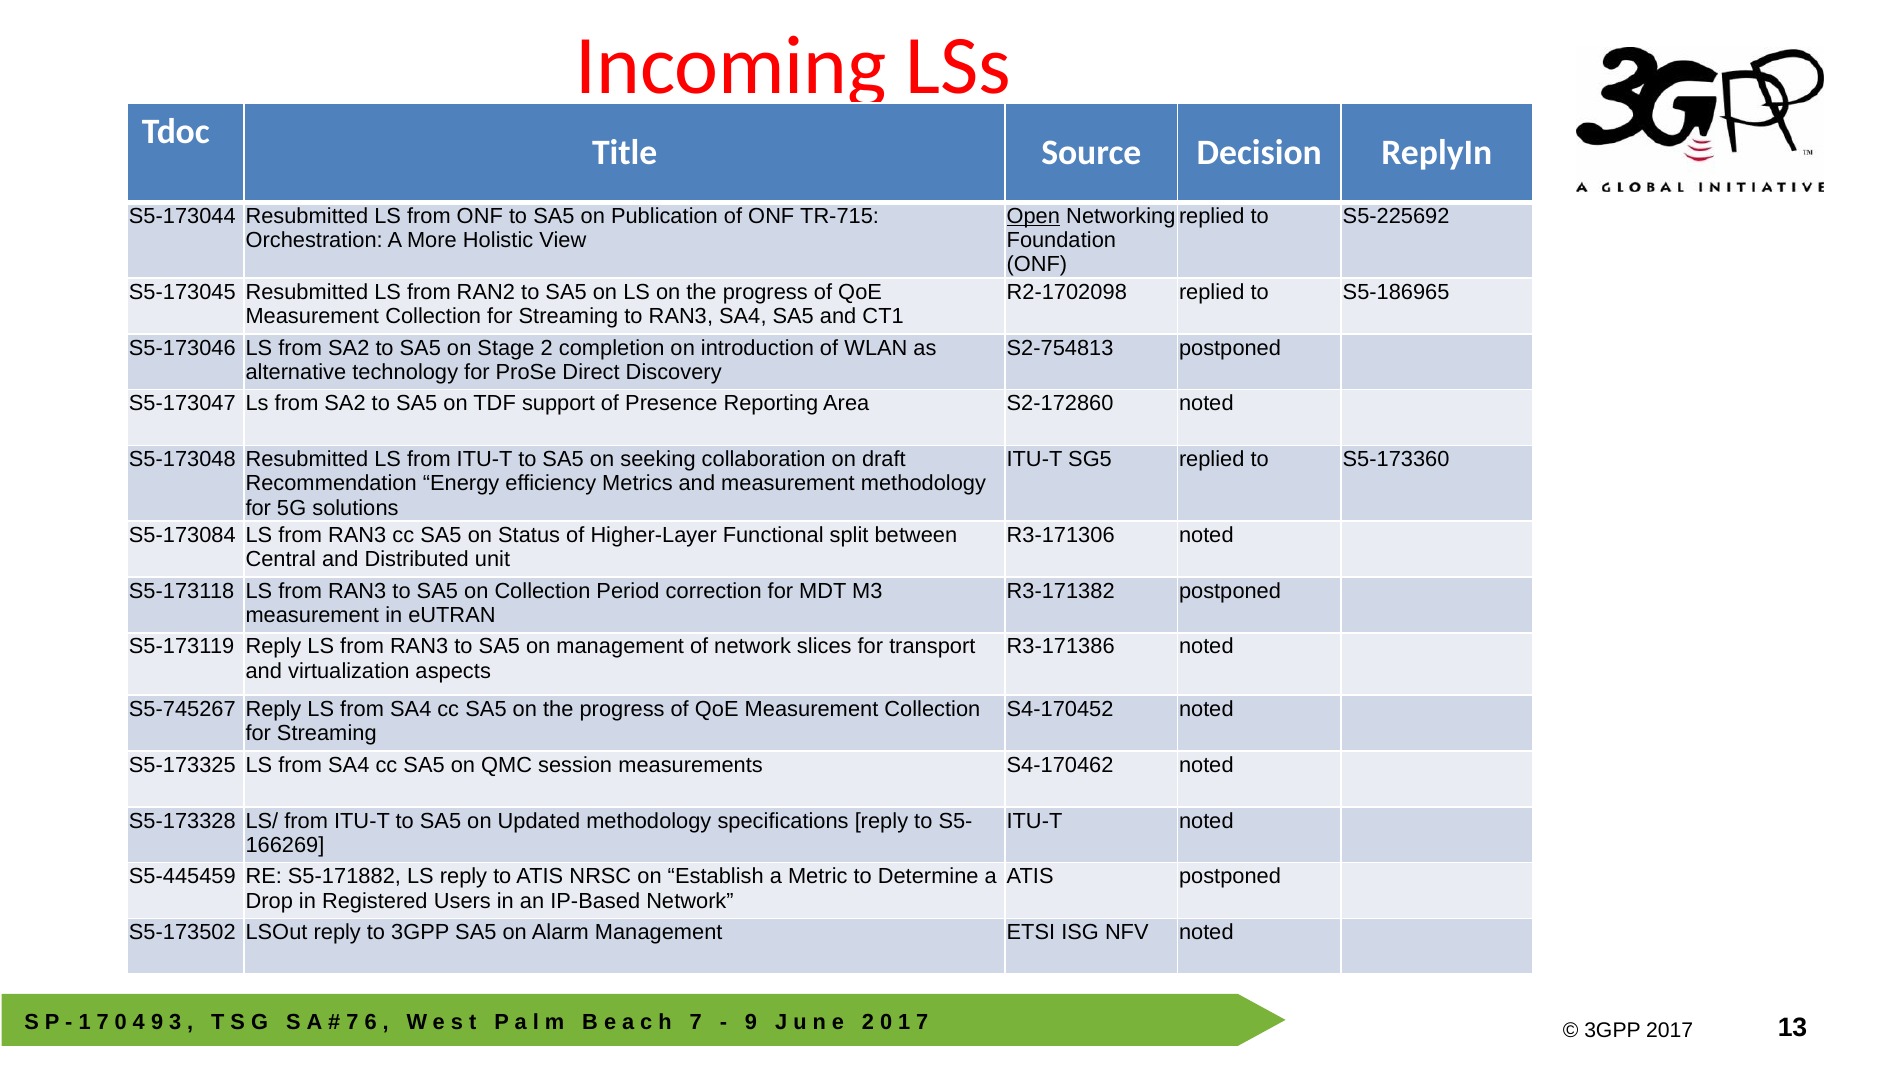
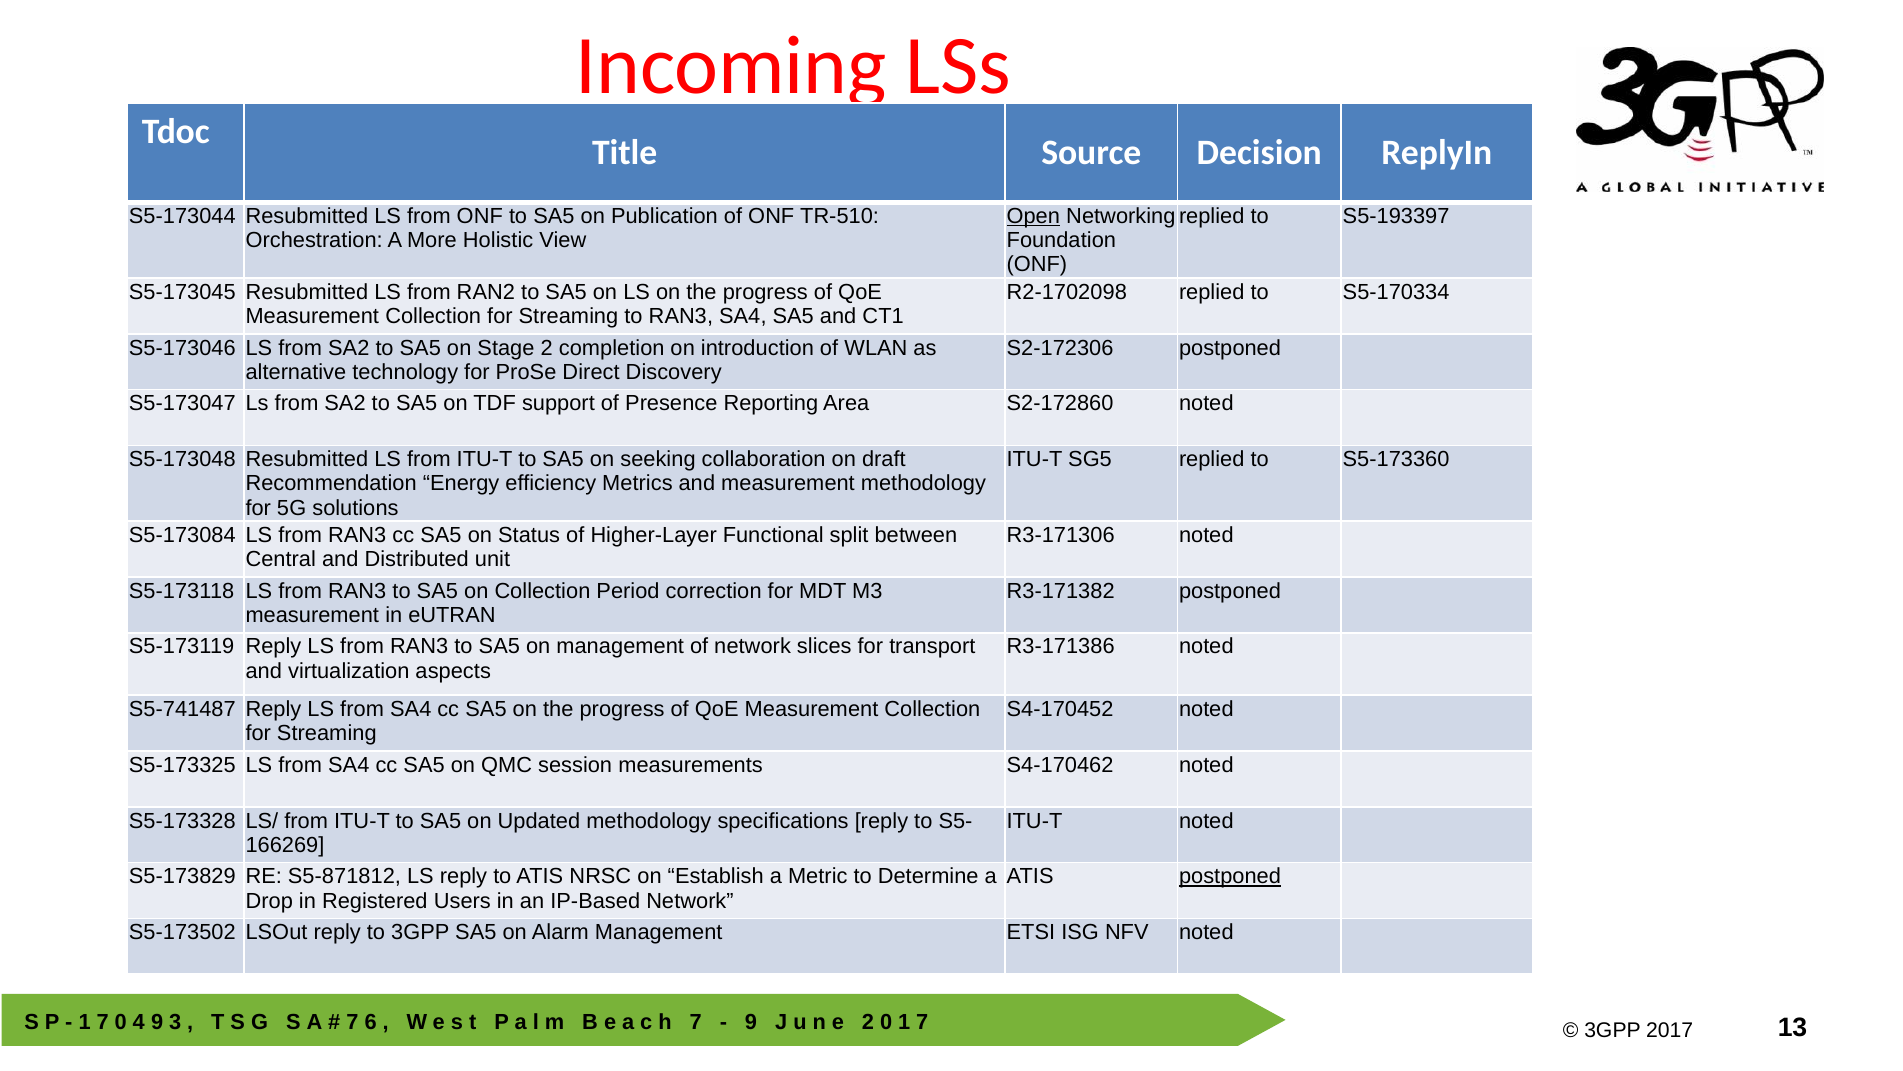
TR-715: TR-715 -> TR-510 (840, 216)
S5-225692: S5-225692 -> S5-193397 (1396, 216)
S5-186965: S5-186965 -> S5-170334 (1396, 292)
S2-754813: S2-754813 -> S2-172306 (1060, 348)
S5-745267: S5-745267 -> S5-741487 (182, 709)
S5-445459: S5-445459 -> S5-173829 (182, 876)
S5-171882: S5-171882 -> S5-871812 (344, 876)
postponed underline: none -> present (1230, 876)
